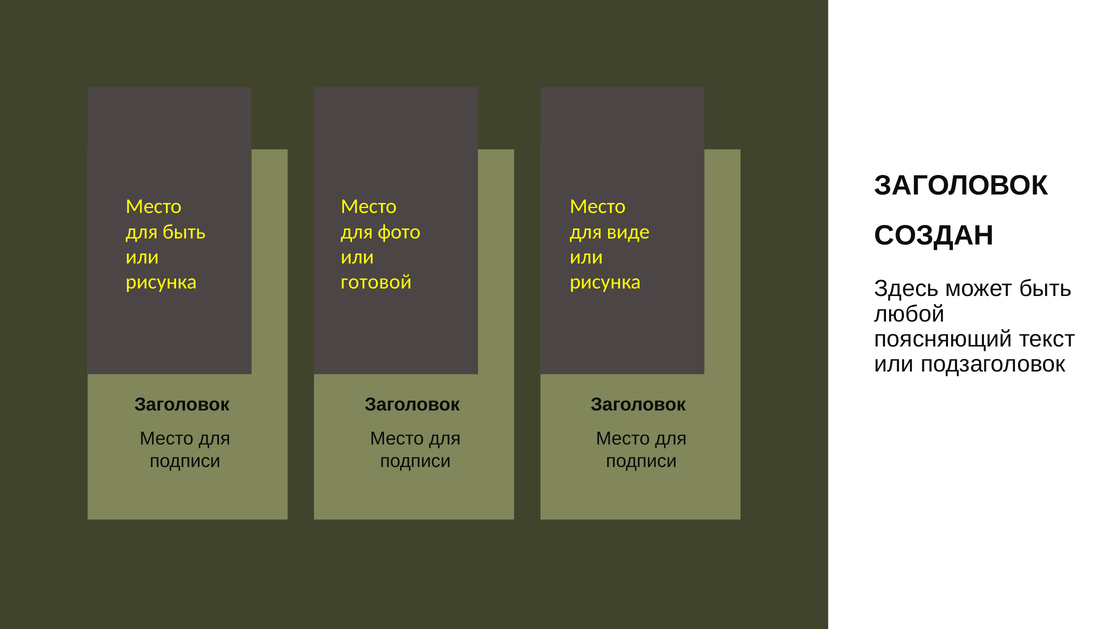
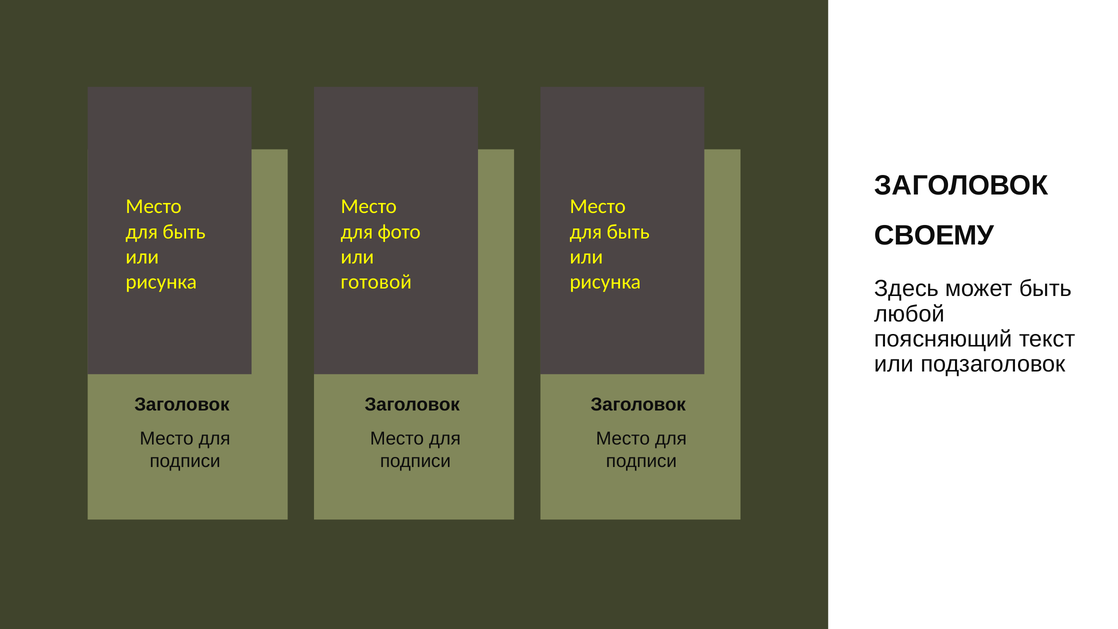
СОЗДАН: СОЗДАН -> СВОЕМУ (934, 236)
виде: виде -> быть (628, 232)
